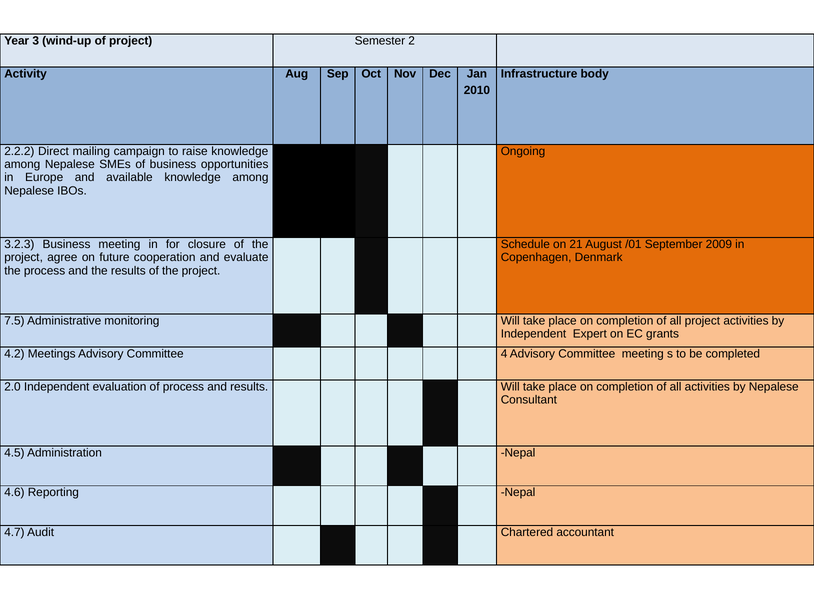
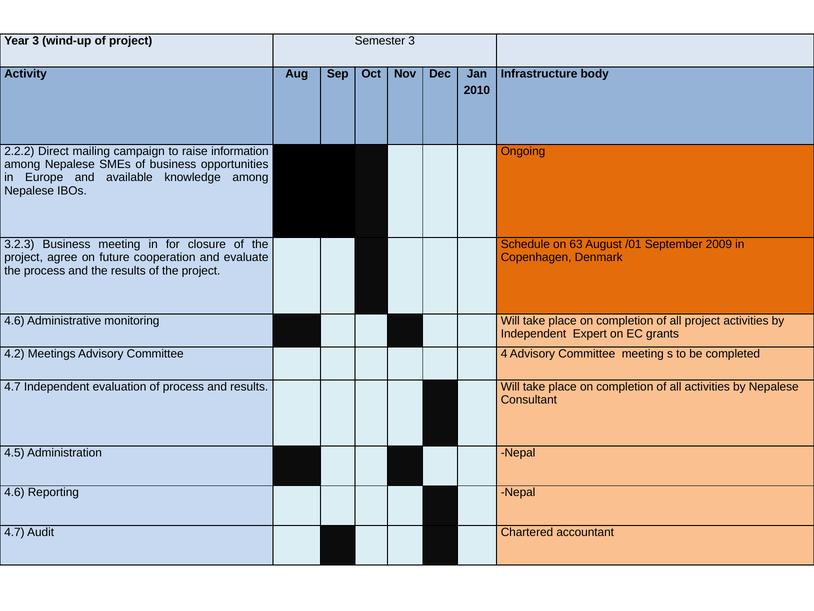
Semester 2: 2 -> 3 (412, 41)
raise knowledge: knowledge -> information (240, 151)
21: 21 -> 63 (576, 244)
7.5: 7.5 -> 4.6 (14, 320)
2.0: 2.0 -> 4.7 (12, 387)
